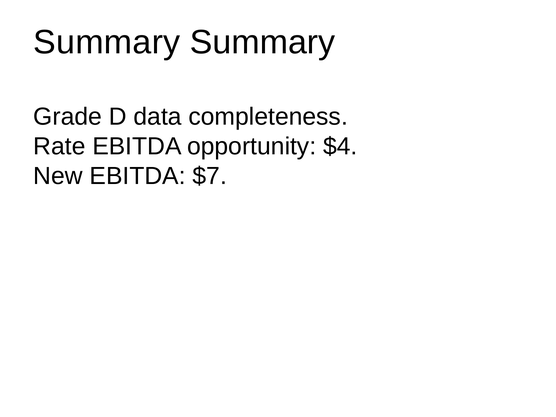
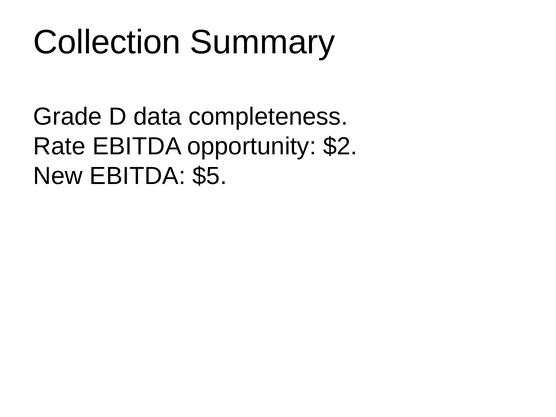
Summary: Summary -> Collection (107, 42)
$4: $4 -> $2 (340, 146)
$7: $7 -> $5 (210, 176)
